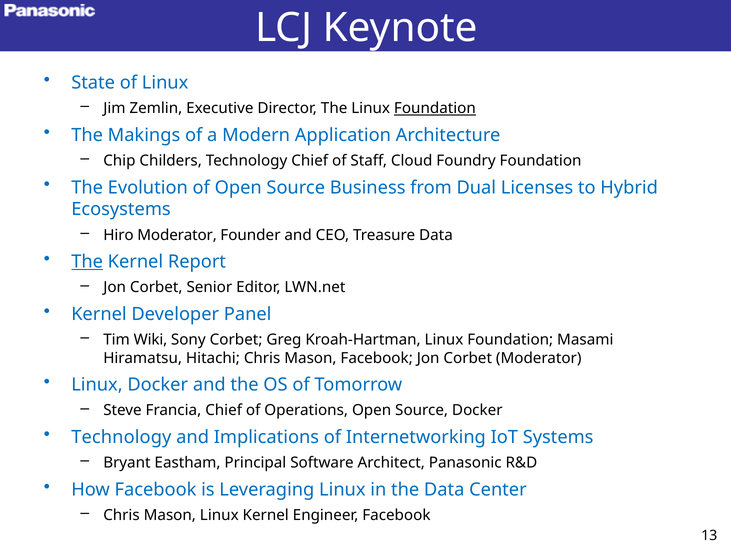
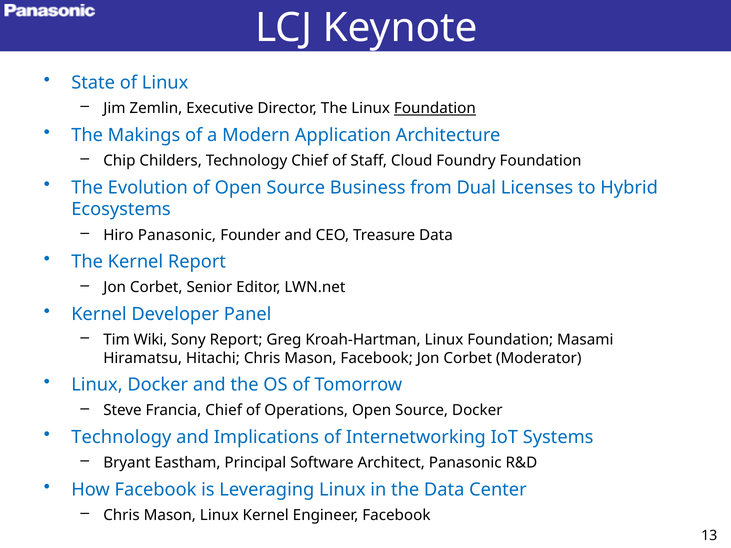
Hiro Moderator: Moderator -> Panasonic (177, 235)
The underline: present -> none (87, 262)
Sony Corbet: Corbet -> Report (236, 340)
